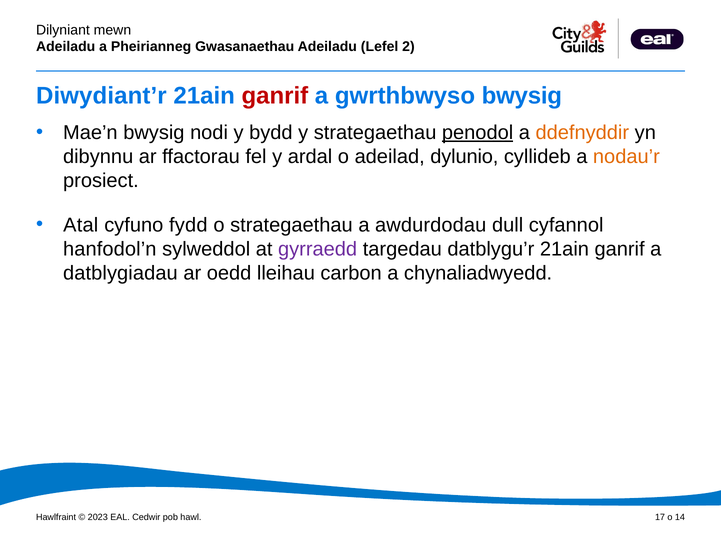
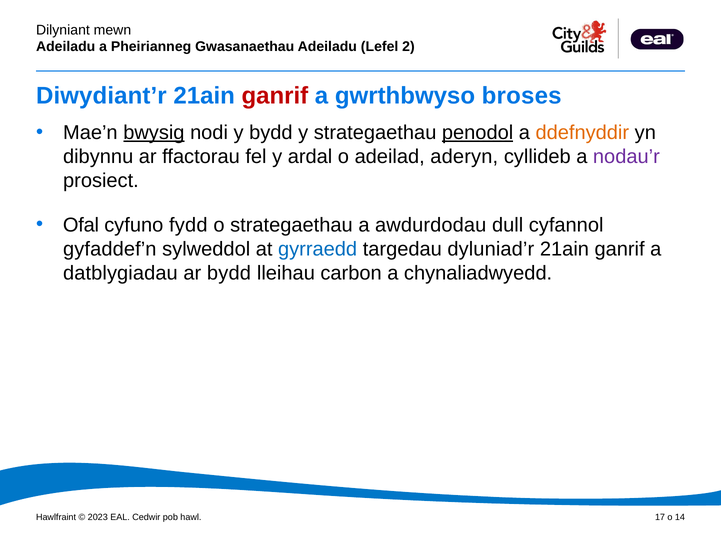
gwrthbwyso bwysig: bwysig -> broses (522, 96)
bwysig underline: none -> present (154, 133)
dylunio: dylunio -> aderyn (464, 157)
nodau’r colour: orange -> purple (626, 157)
Atal: Atal -> Ofal (81, 225)
hanfodol’n: hanfodol’n -> gyfaddef’n (110, 249)
gyrraedd colour: purple -> blue (318, 249)
datblygu’r: datblygu’r -> dyluniad’r (491, 249)
ar oedd: oedd -> bydd (229, 273)
